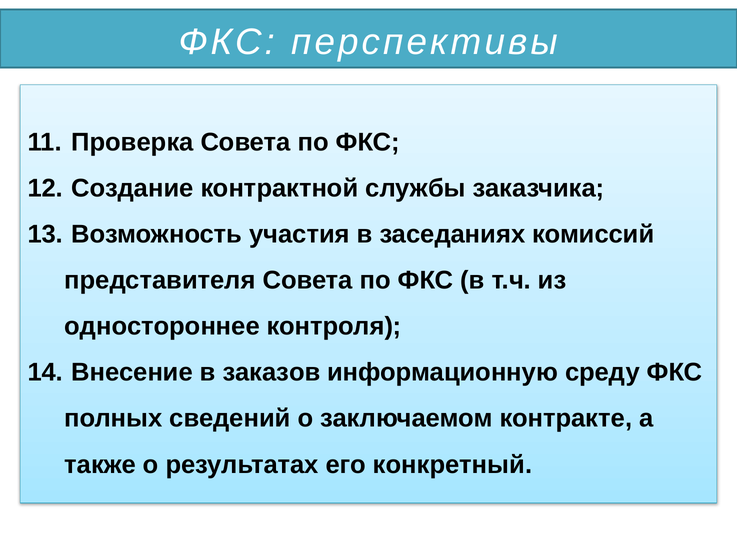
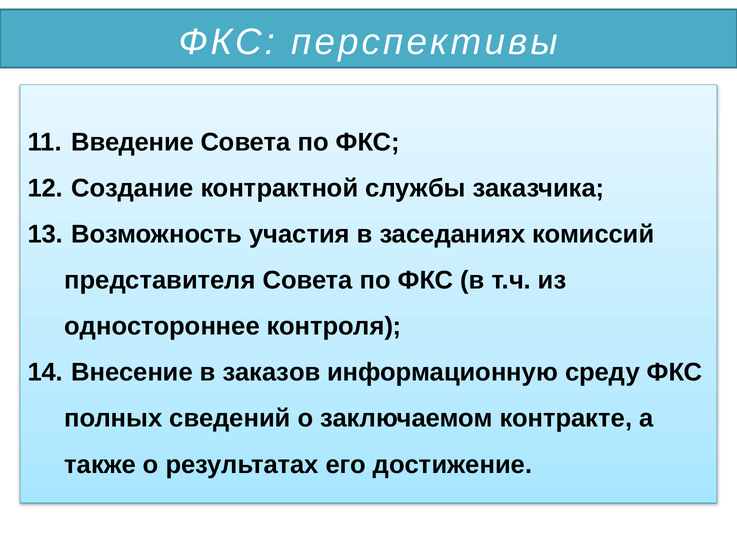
Проверка: Проверка -> Введение (133, 142)
конкретный: конкретный -> достижение (453, 464)
